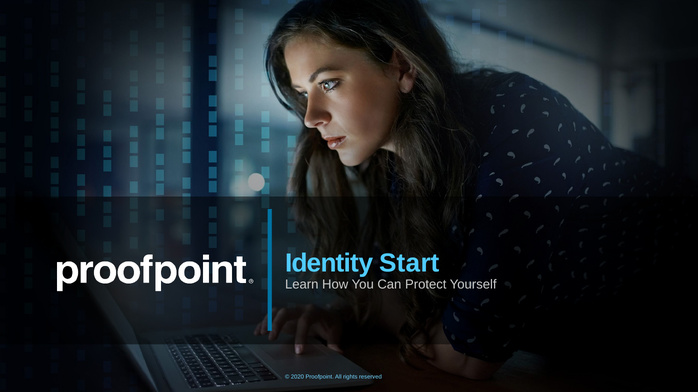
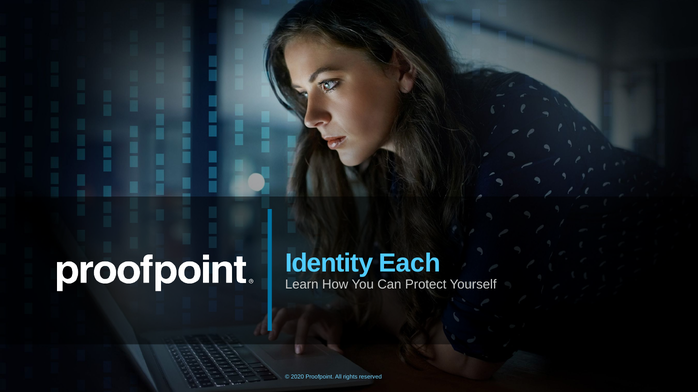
Start: Start -> Each (410, 264)
